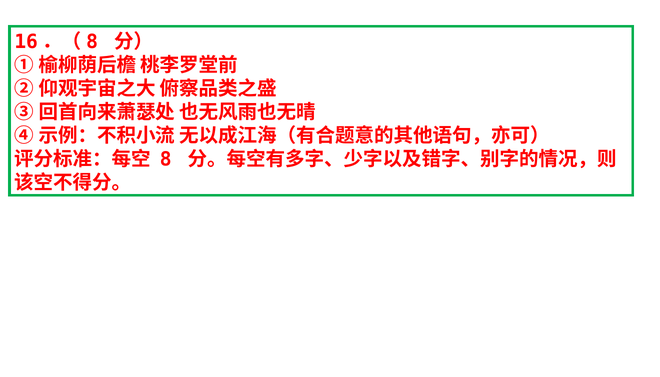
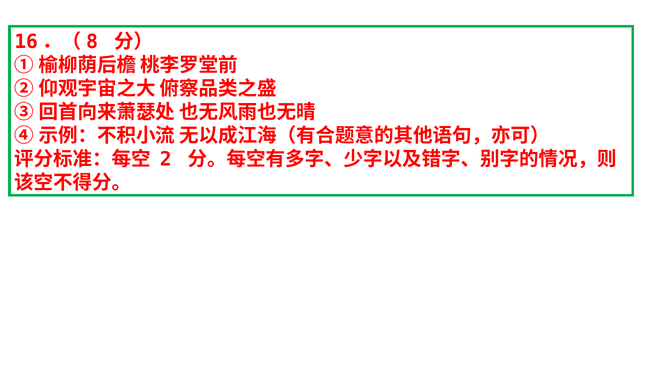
8: 8 -> 2 (166, 159)
